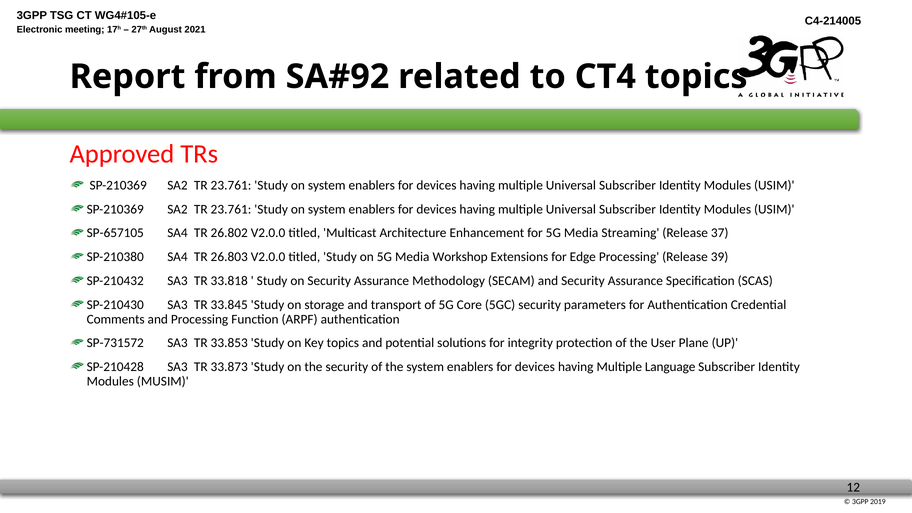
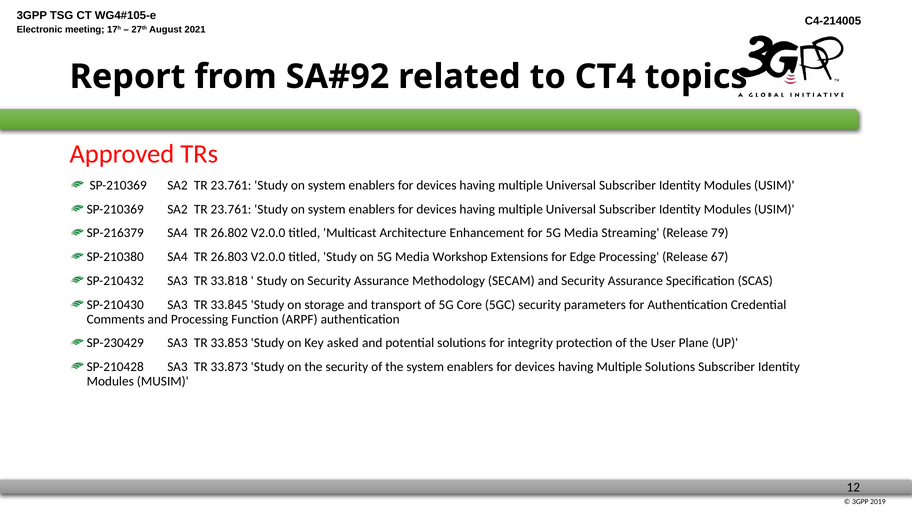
SP-657105: SP-657105 -> SP-216379 (115, 233)
37: 37 -> 79 (720, 233)
39: 39 -> 67 (720, 257)
SP-731572: SP-731572 -> SP-230429 (115, 343)
Key topics: topics -> asked (343, 343)
Multiple Language: Language -> Solutions (670, 367)
